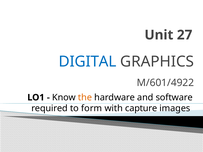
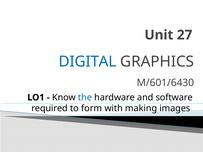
M/601/4922: M/601/4922 -> M/601/6430 (165, 83)
the colour: orange -> blue (85, 98)
capture: capture -> making (141, 108)
